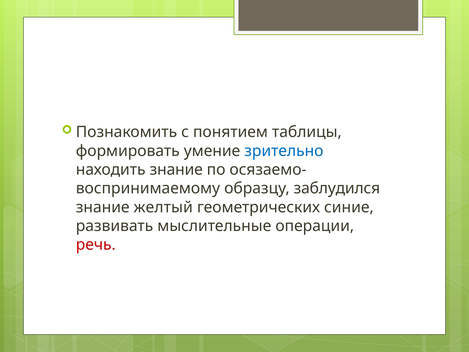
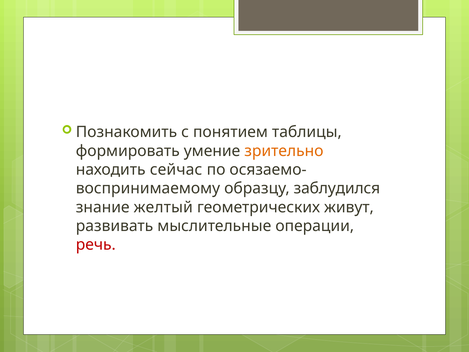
зрительно colour: blue -> orange (284, 151)
находить знание: знание -> сейчас (176, 170)
синие: синие -> живут (349, 207)
